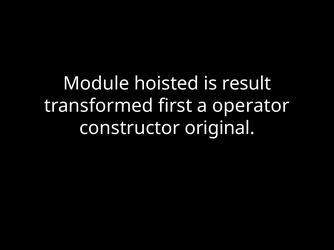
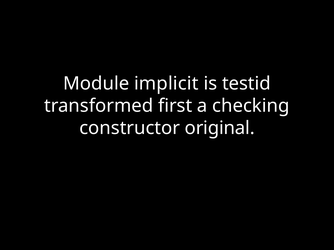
hoisted: hoisted -> implicit (166, 84)
result: result -> testid (246, 84)
operator: operator -> checking (251, 106)
